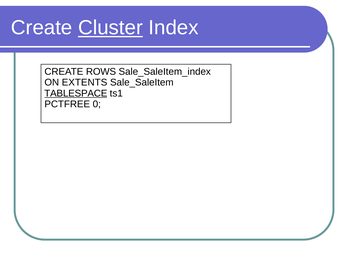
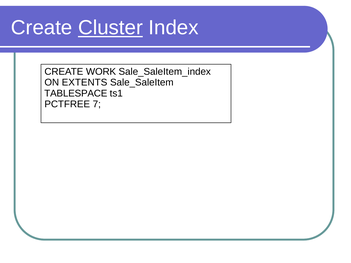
ROWS: ROWS -> WORK (101, 72)
TABLESPACE underline: present -> none (76, 93)
0: 0 -> 7 (97, 104)
